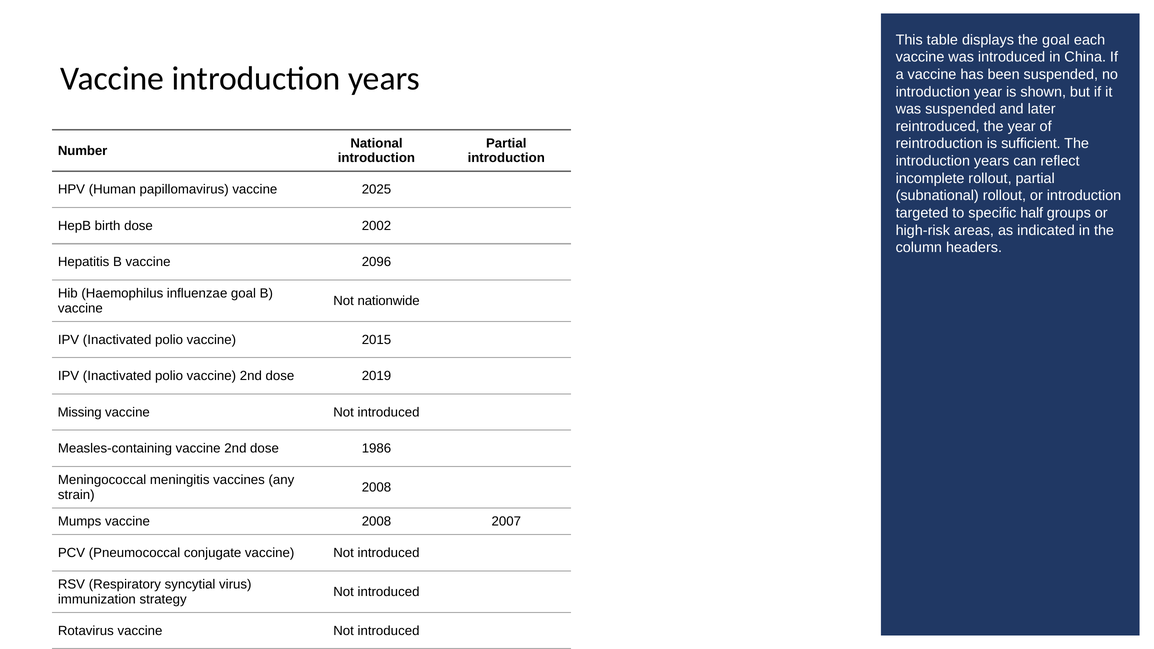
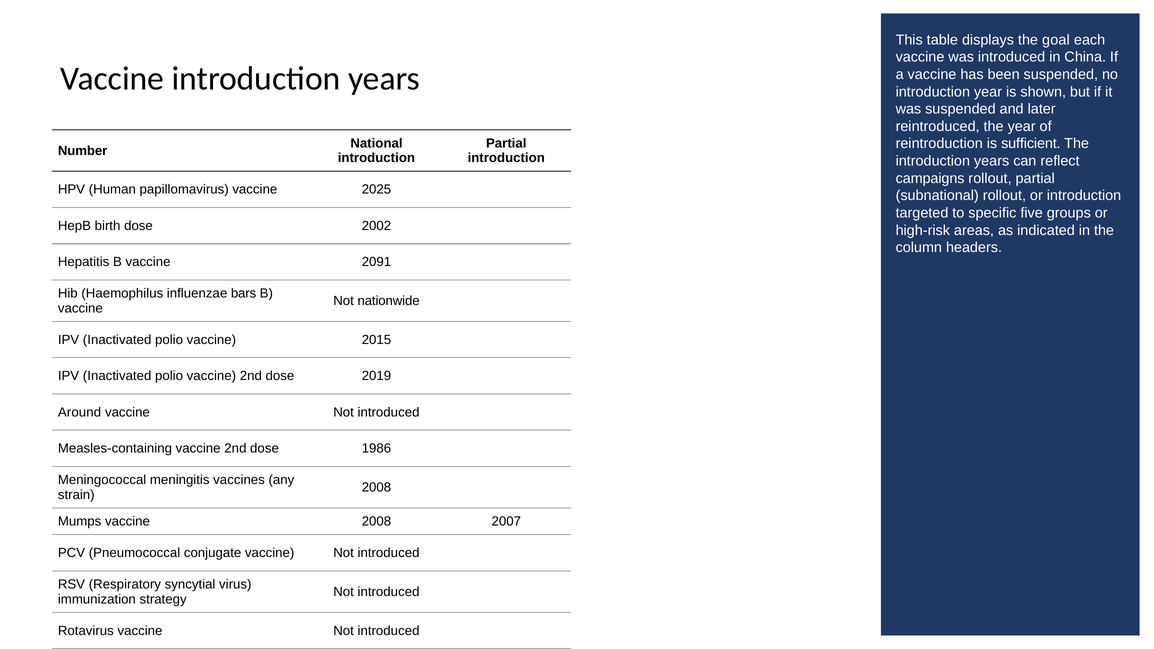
incomplete: incomplete -> campaigns (930, 178)
half: half -> five (1032, 213)
2096: 2096 -> 2091 (376, 262)
influenzae goal: goal -> bars (244, 294)
Missing: Missing -> Around (80, 412)
